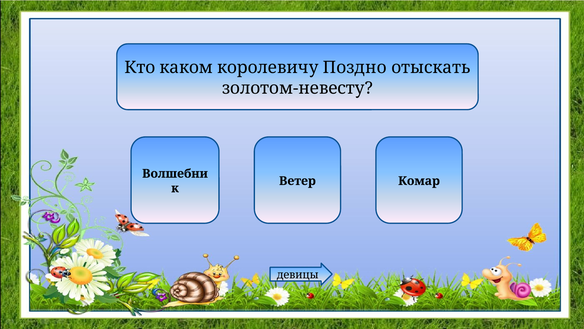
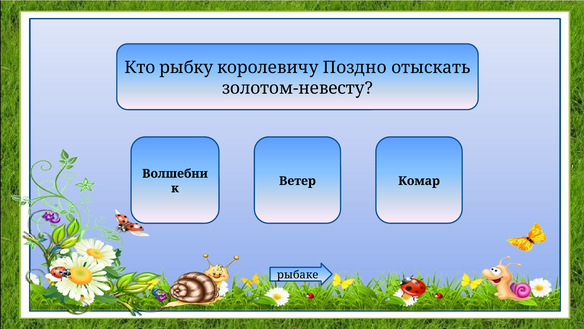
каком: каком -> рыбку (186, 68)
девицы: девицы -> рыбаке (298, 274)
